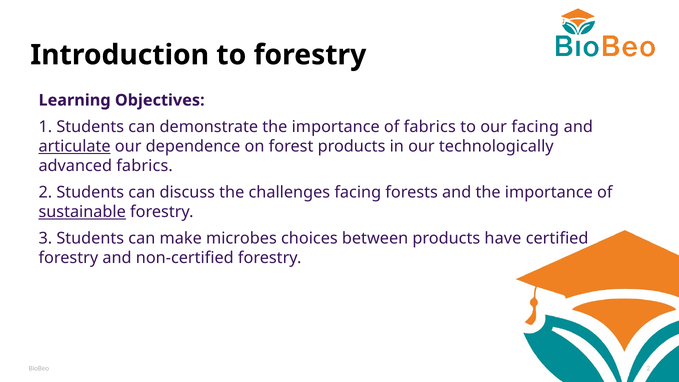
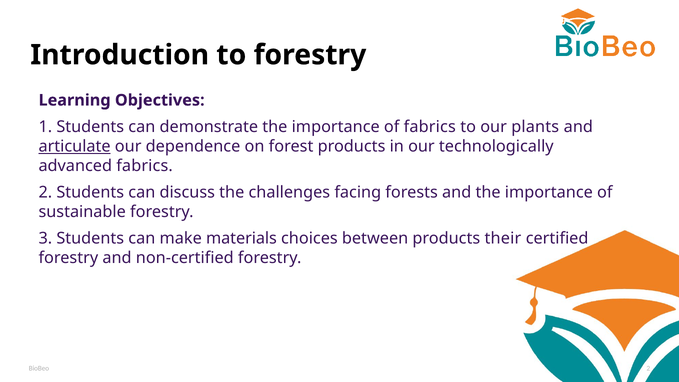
our facing: facing -> plants (535, 127)
sustainable underline: present -> none (82, 212)
microbes: microbes -> materials (241, 239)
have: have -> their (503, 239)
